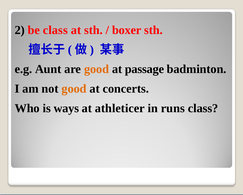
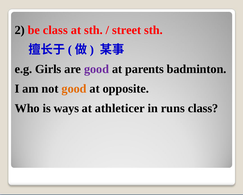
boxer: boxer -> street (127, 30)
Aunt: Aunt -> Girls (48, 69)
good colour: orange -> purple (96, 69)
passage: passage -> parents (144, 69)
concerts: concerts -> opposite (126, 88)
